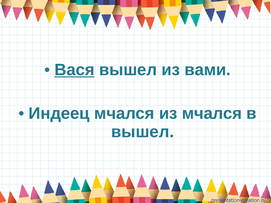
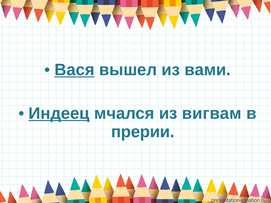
Индеец underline: none -> present (59, 113)
из мчался: мчался -> вигвам (212, 113)
вышел: вышел -> прерии (143, 132)
